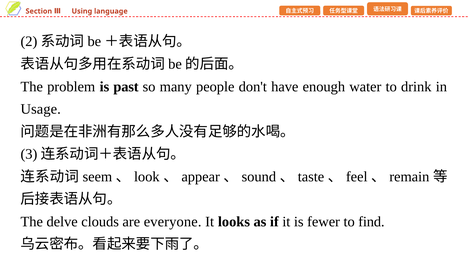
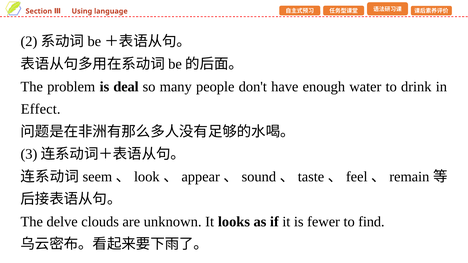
past: past -> deal (126, 87)
Usage: Usage -> Effect (41, 109)
everyone: everyone -> unknown (173, 222)
